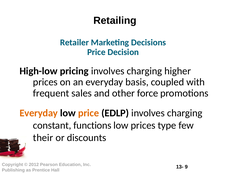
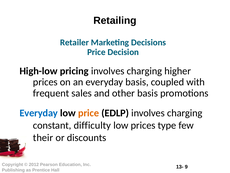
other force: force -> basis (148, 93)
Everyday colour: orange -> blue (39, 113)
functions: functions -> difficulty (92, 125)
